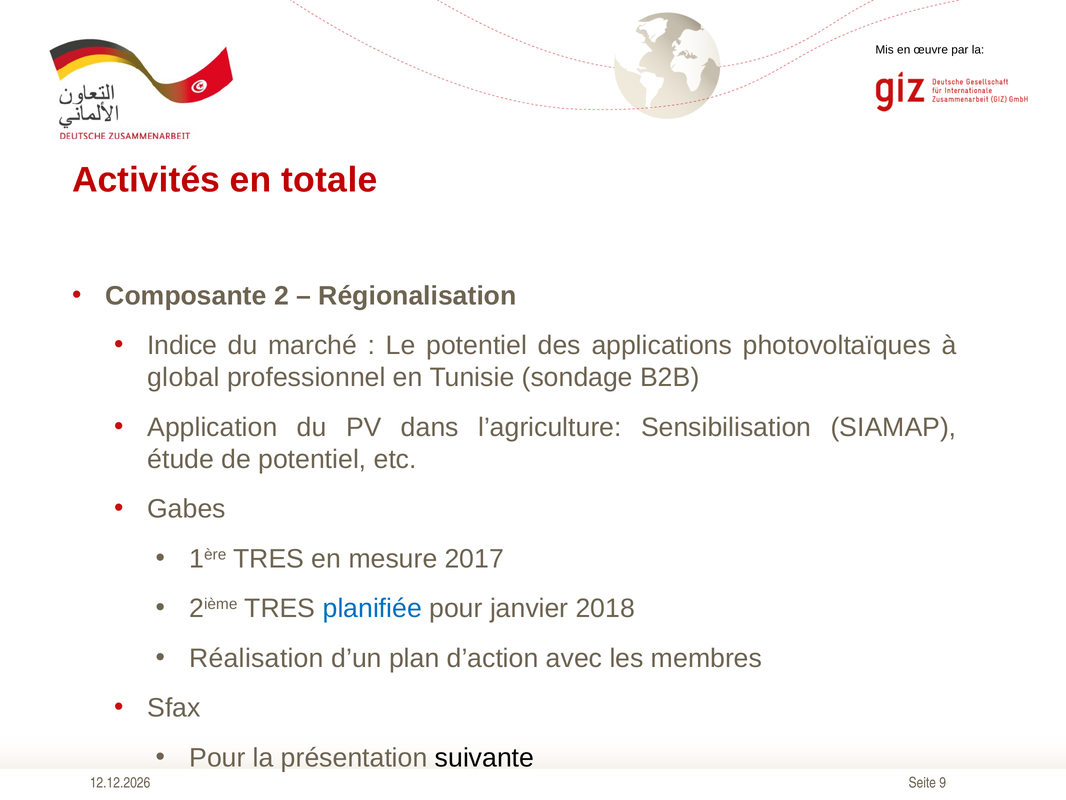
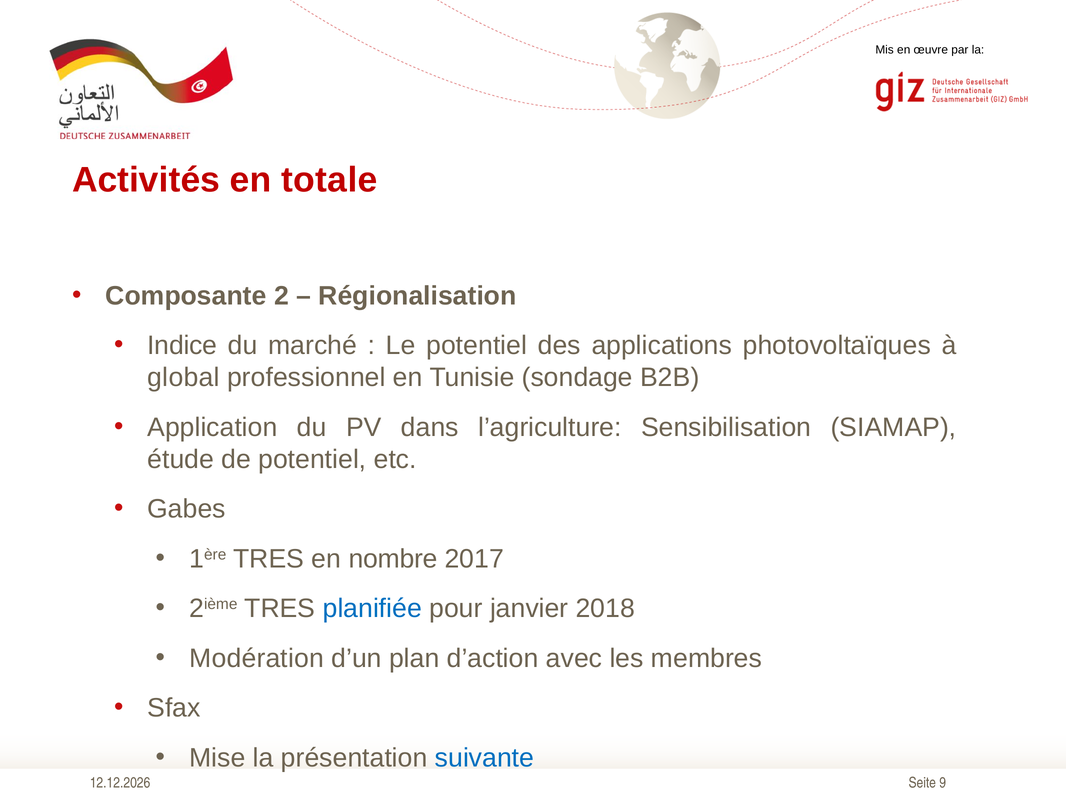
mesure: mesure -> nombre (393, 558)
Réalisation: Réalisation -> Modération (257, 658)
Pour: Pour -> Mise (217, 757)
suivante colour: black -> blue (484, 757)
